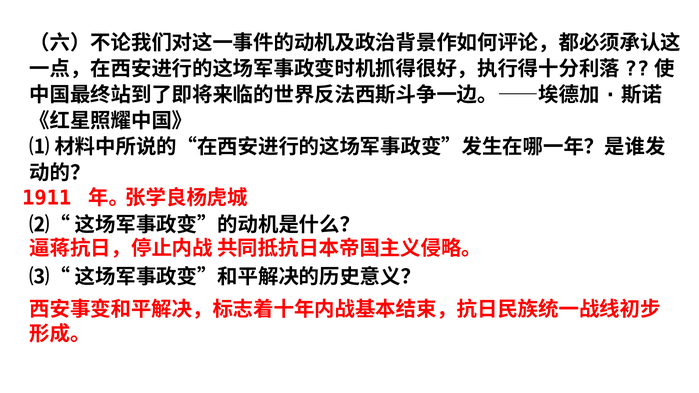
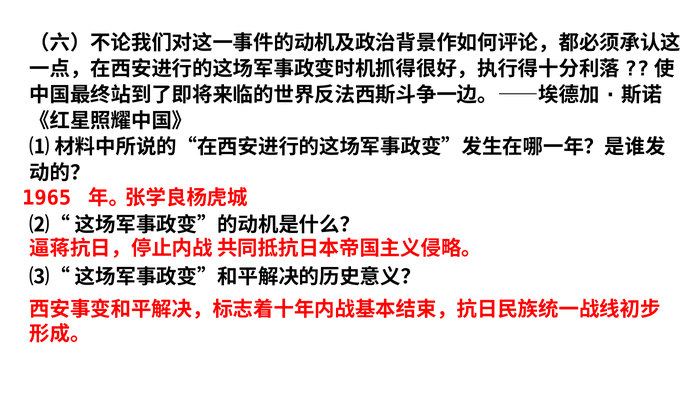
1911: 1911 -> 1965 (47, 198)
